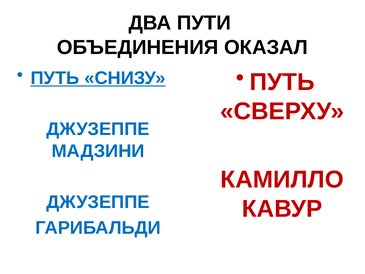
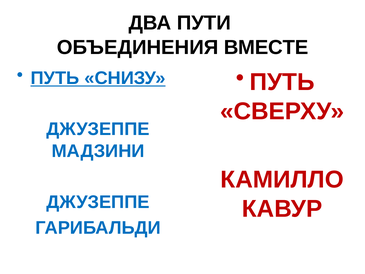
ОКАЗАЛ: ОКАЗАЛ -> ВМЕСТЕ (266, 47)
